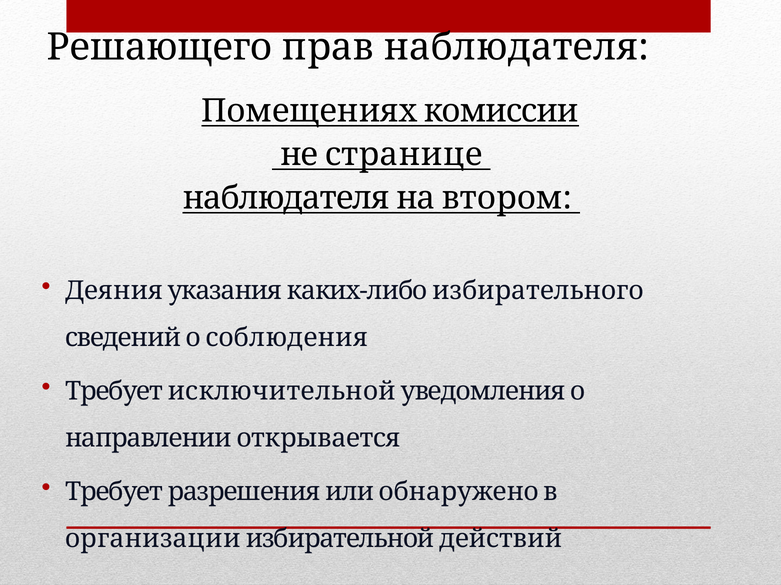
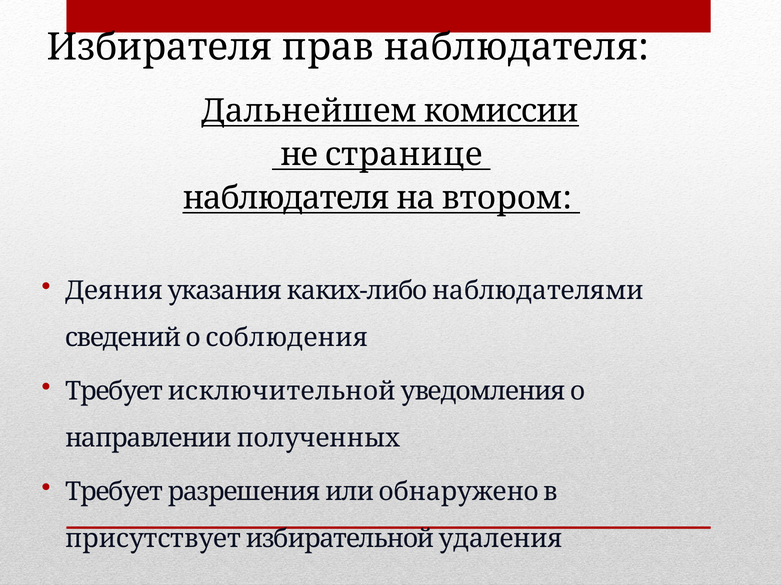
Решающего: Решающего -> Избирателя (160, 47)
Помещениях: Помещениях -> Дальнейшем (309, 111)
избирательного: избирательного -> наблюдателями (538, 291)
открывается: открывается -> полученных (319, 439)
организации: организации -> присутствует (153, 539)
действий: действий -> удаления (501, 539)
